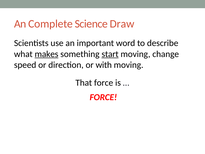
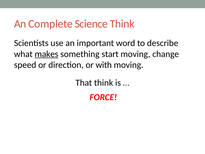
Science Draw: Draw -> Think (122, 24)
start underline: present -> none (110, 54)
That force: force -> think (104, 83)
